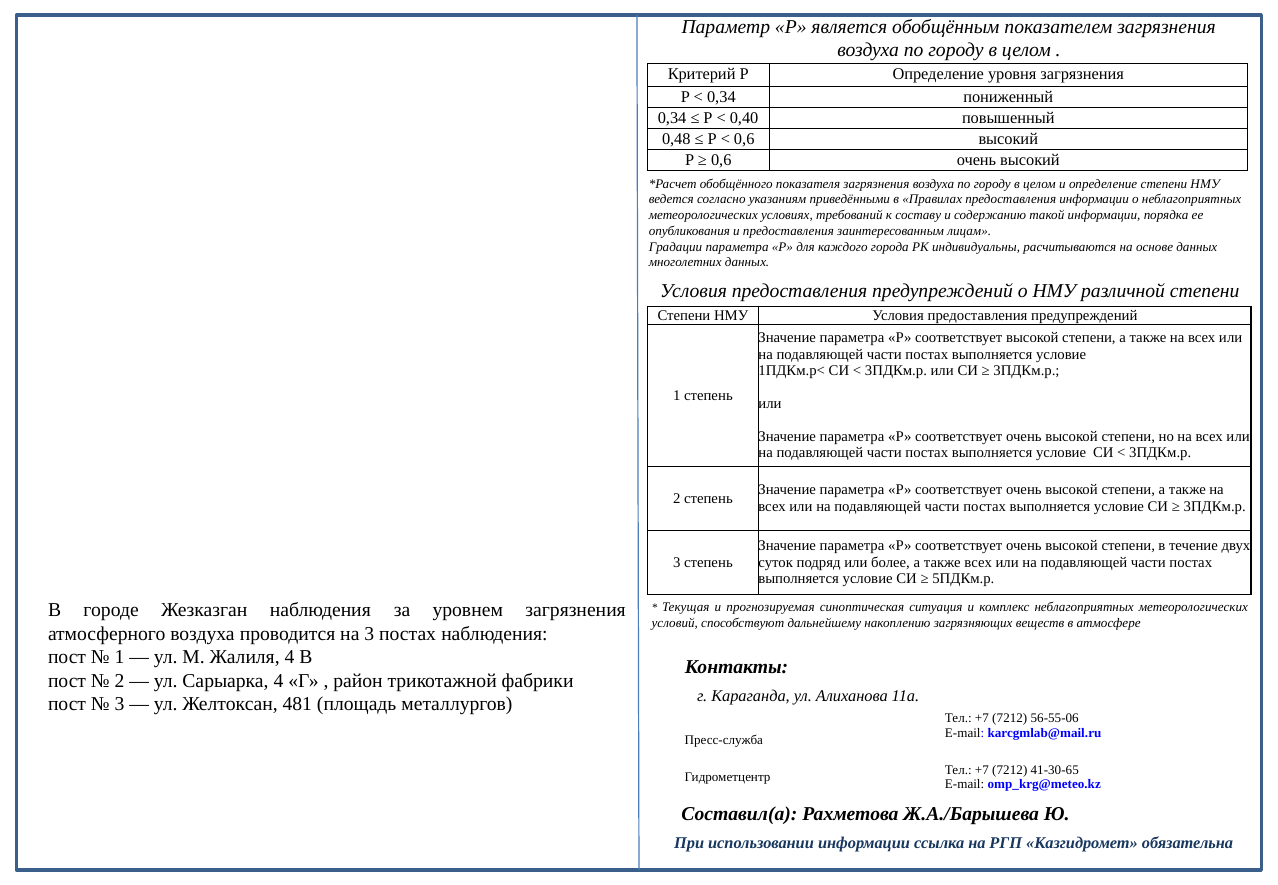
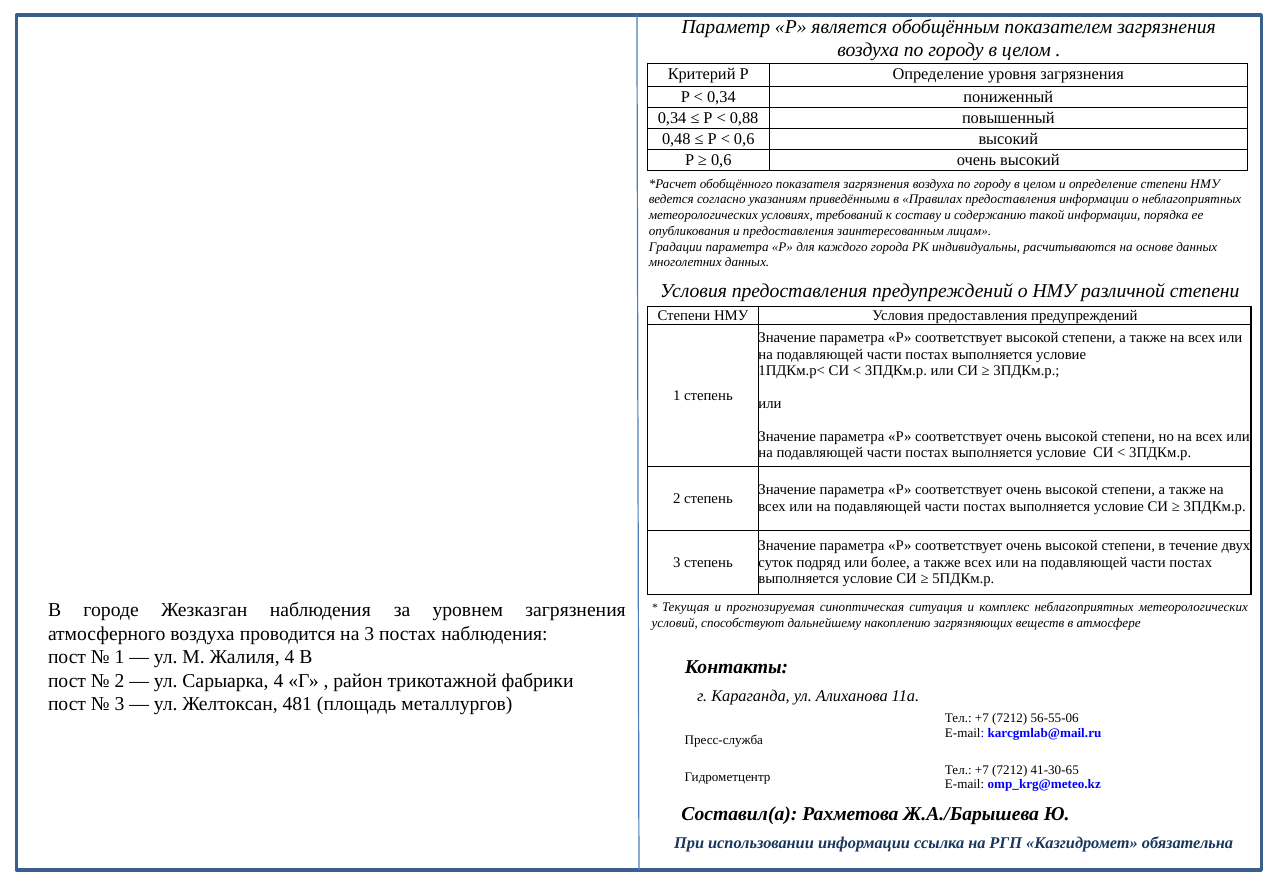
0,40: 0,40 -> 0,88 (744, 118)
